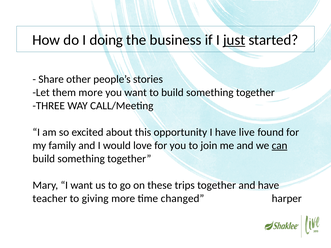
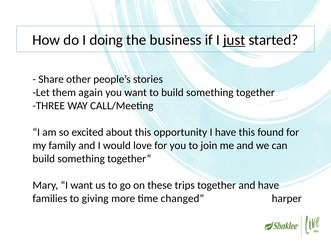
them more: more -> again (91, 93)
have live: live -> this (247, 132)
can underline: present -> none (280, 146)
teacher: teacher -> families (50, 199)
